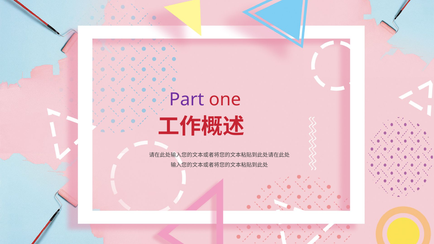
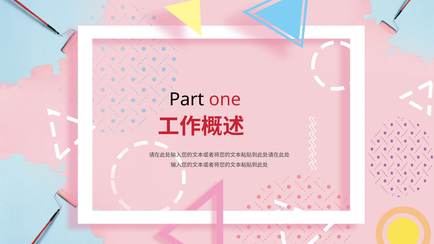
Part colour: purple -> black (187, 100)
